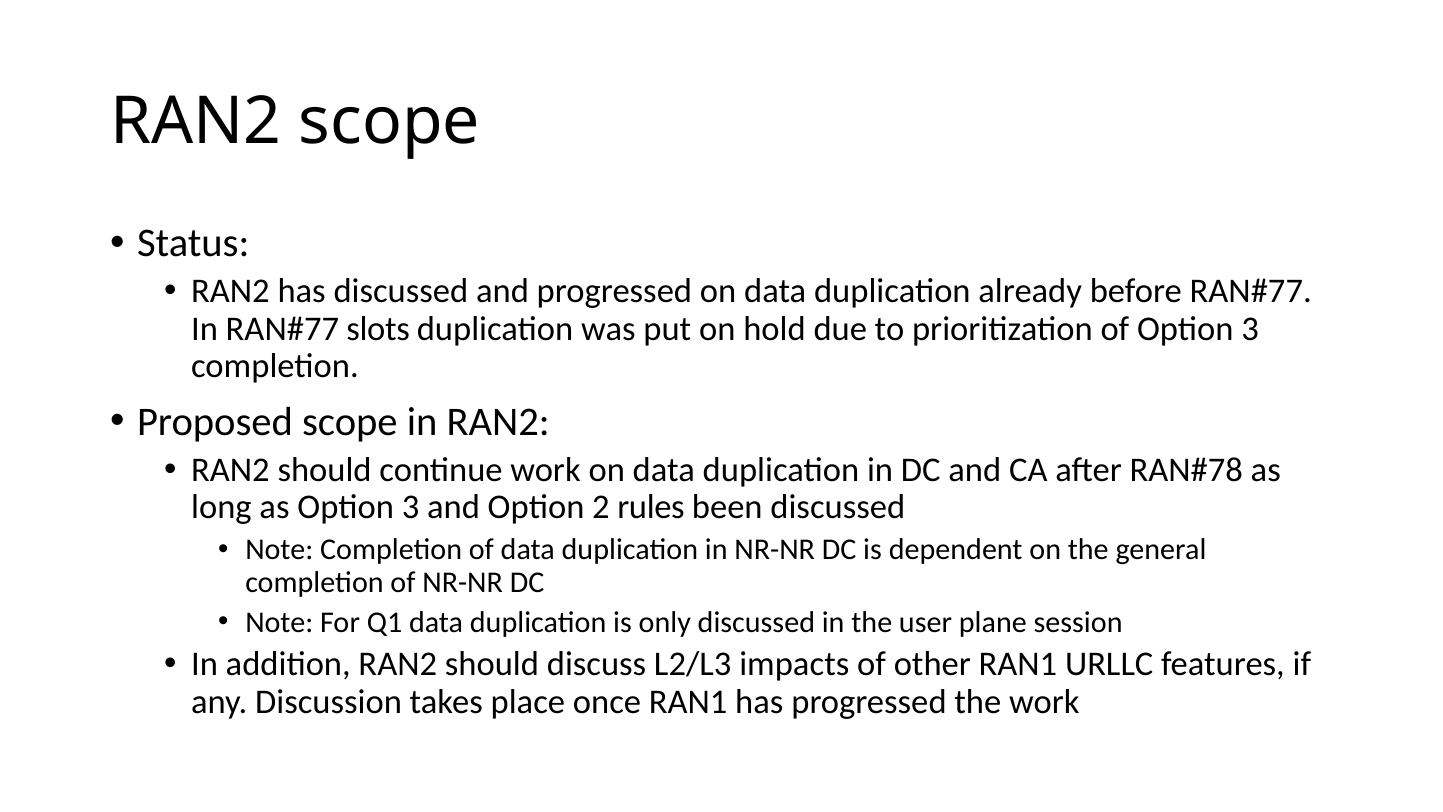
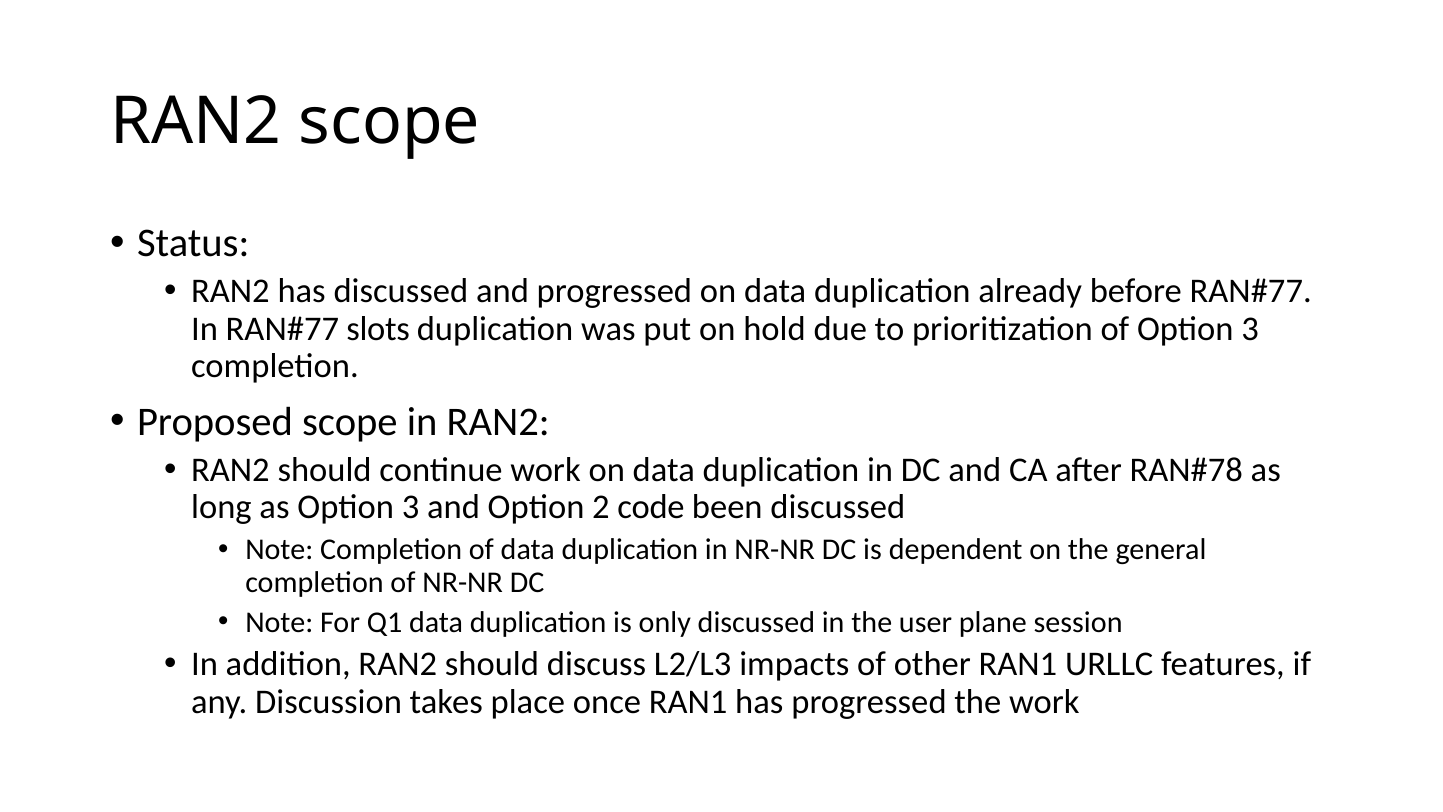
rules: rules -> code (651, 507)
